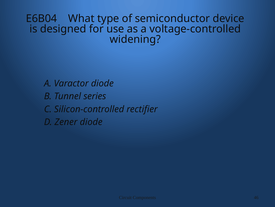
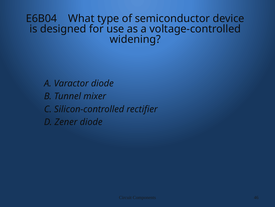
series: series -> mixer (95, 96)
